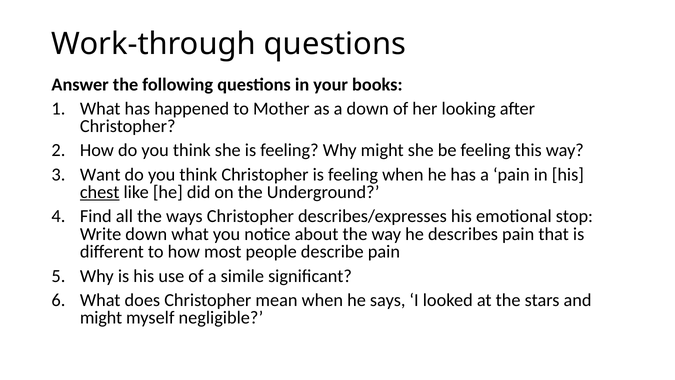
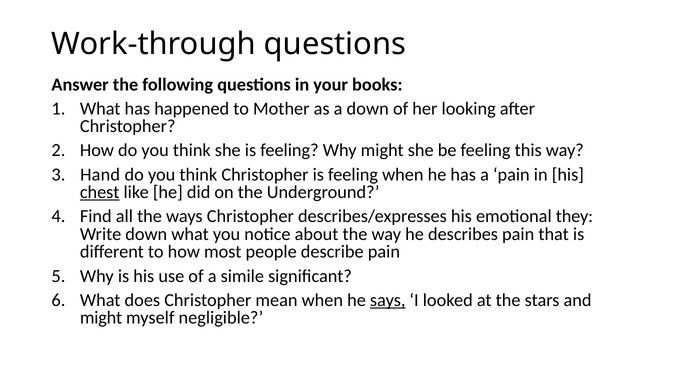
Want: Want -> Hand (100, 174)
stop: stop -> they (574, 216)
says underline: none -> present (388, 300)
